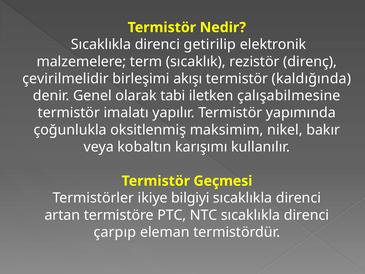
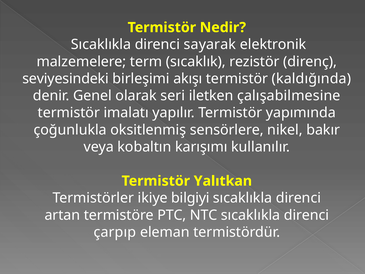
getirilip: getirilip -> sayarak (210, 44)
çevirilmelidir: çevirilmelidir -> seviyesindeki (66, 79)
tabi: tabi -> seri (173, 96)
maksimim: maksimim -> sensörlere (227, 130)
Geçmesi: Geçmesi -> Yalıtkan (223, 181)
